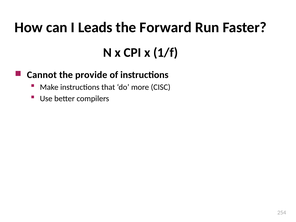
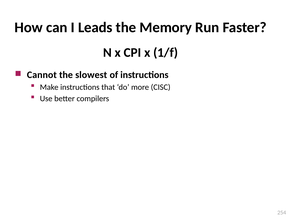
Forward: Forward -> Memory (166, 27)
provide: provide -> slowest (91, 75)
